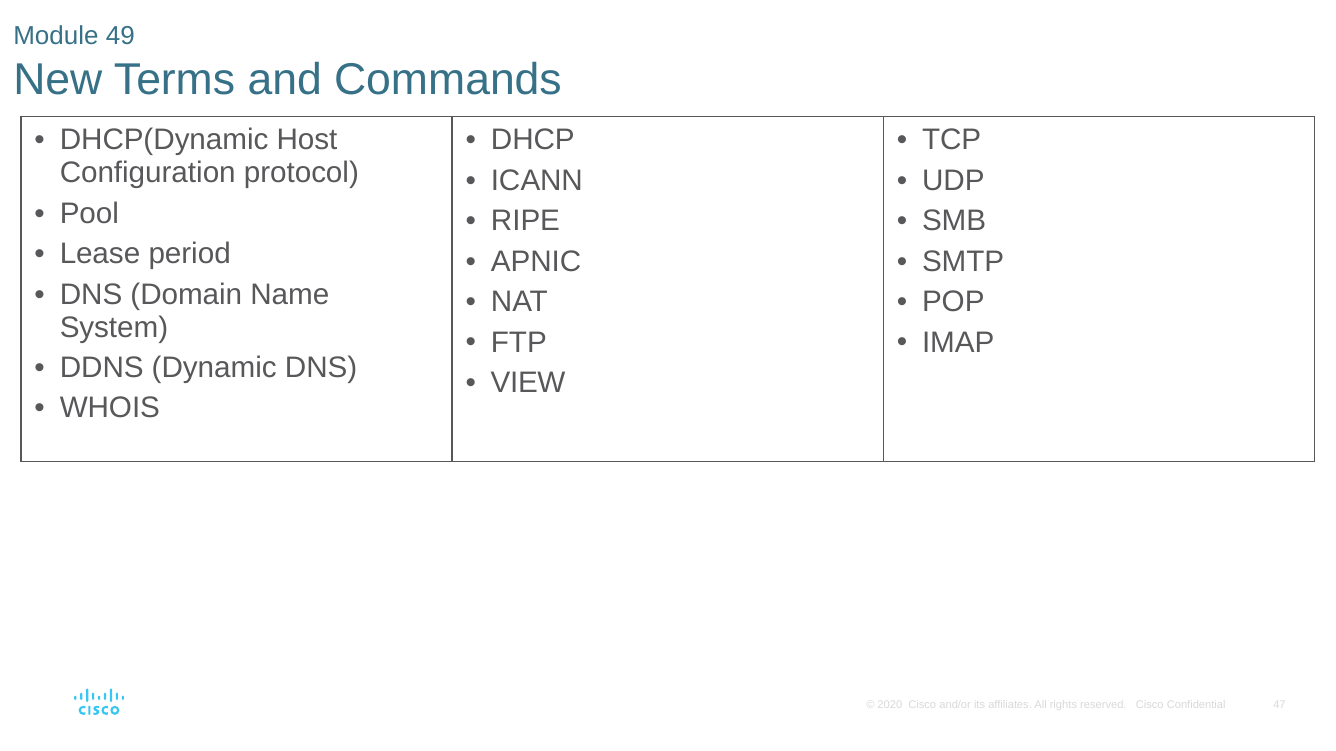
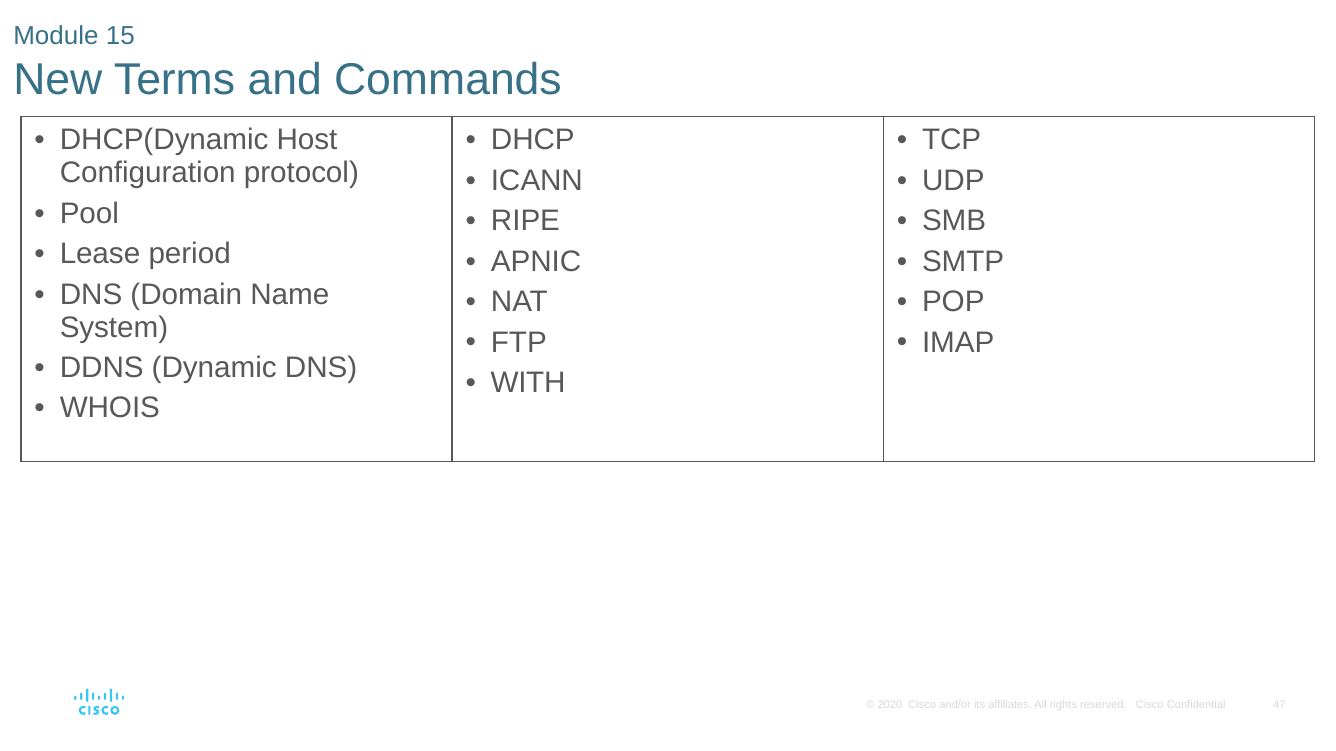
49: 49 -> 15 (120, 36)
VIEW: VIEW -> WITH (528, 383)
